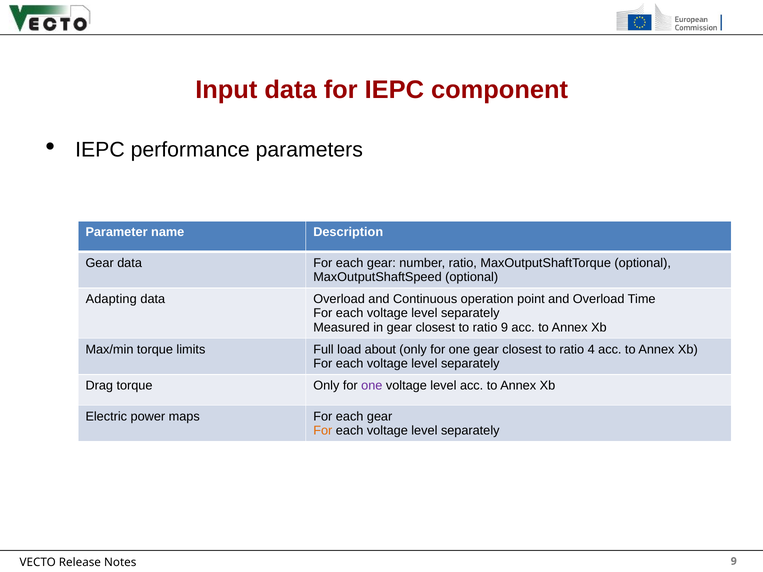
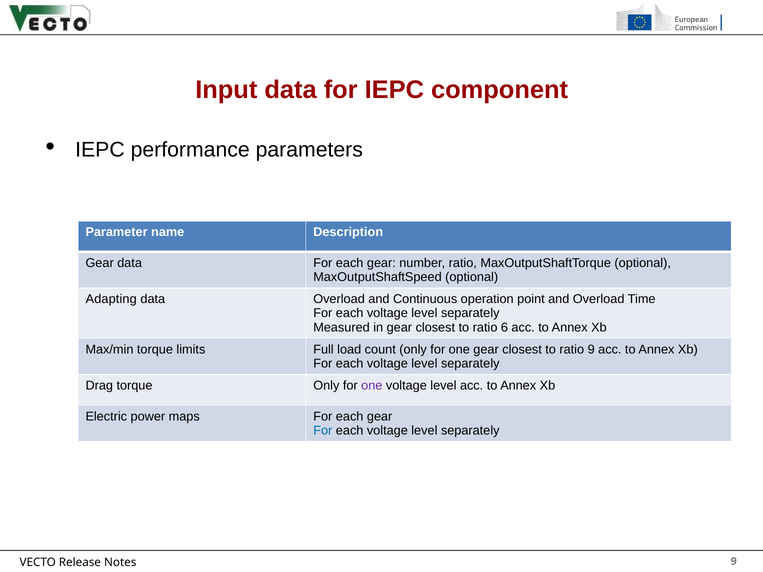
ratio 9: 9 -> 6 (504, 328)
about: about -> count (380, 350)
ratio 4: 4 -> 9 (591, 350)
For colour: orange -> blue (323, 431)
